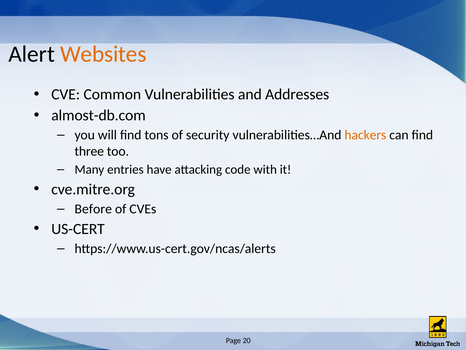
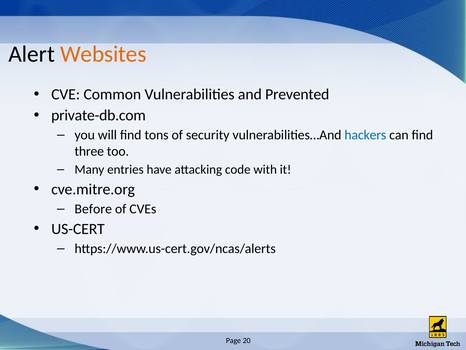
Addresses: Addresses -> Prevented (297, 94)
almost-db.com: almost-db.com -> private-db.com (99, 115)
hackers colour: orange -> blue (365, 135)
